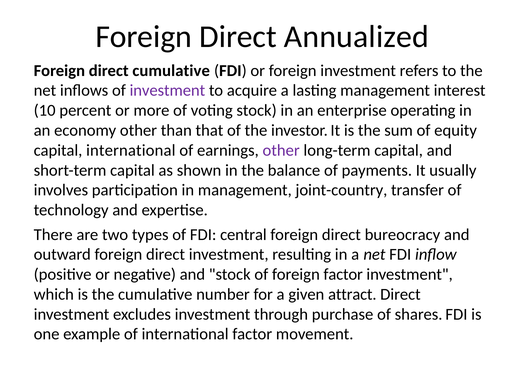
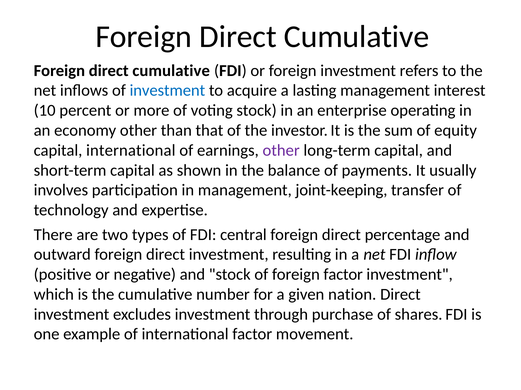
Annualized: Annualized -> Cumulative (357, 37)
investment colour: purple -> blue (167, 91)
joint-country: joint-country -> joint-keeping (341, 190)
bureocracy: bureocracy -> percentage (402, 235)
attract: attract -> nation (352, 295)
